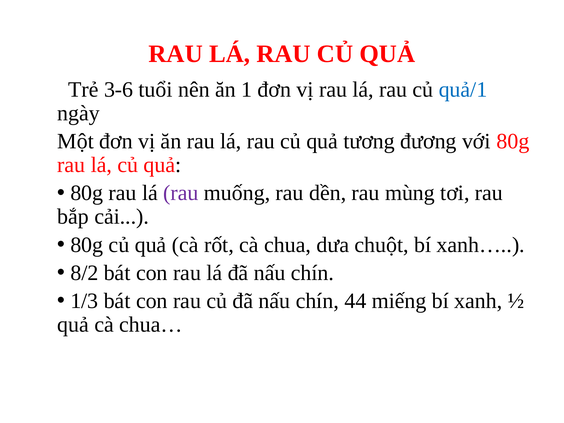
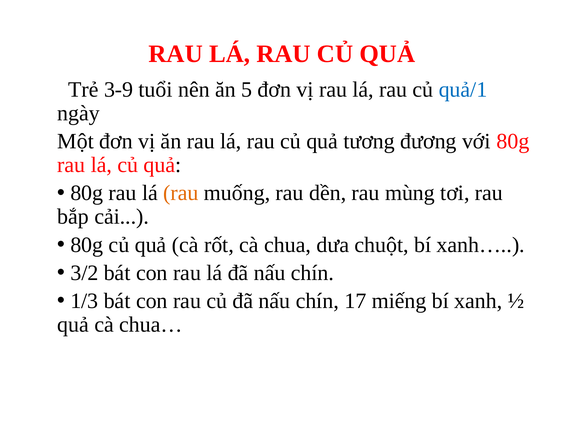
3-6: 3-6 -> 3-9 (119, 90)
1: 1 -> 5 (247, 90)
rau colour: purple -> orange (181, 193)
8/2: 8/2 -> 3/2 (84, 273)
44: 44 -> 17 (355, 301)
